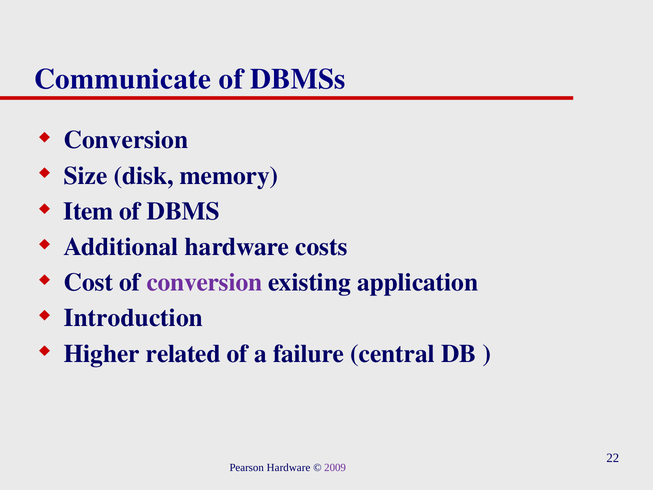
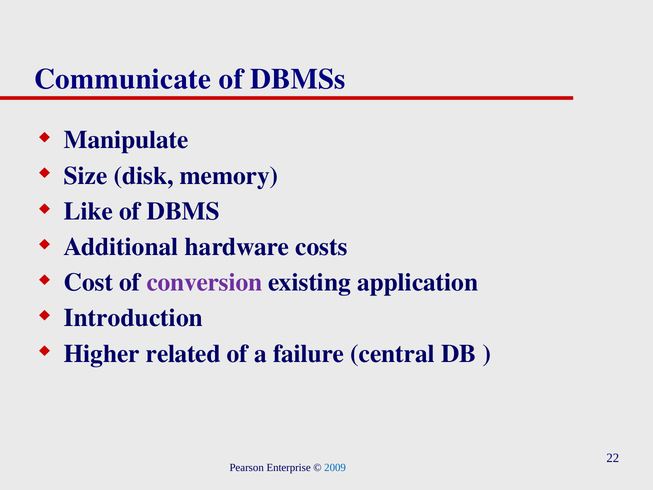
Conversion: Conversion -> Manipulate (126, 140)
Item: Item -> Like (88, 211)
Pearson Hardware: Hardware -> Enterprise (289, 468)
2009 colour: purple -> blue (335, 468)
